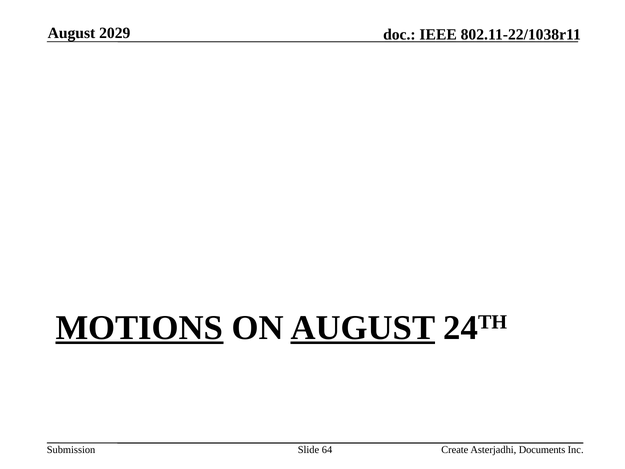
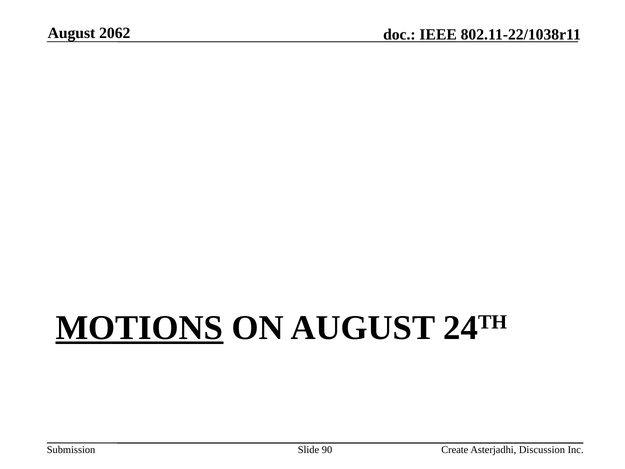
2029: 2029 -> 2062 (115, 33)
AUGUST underline: present -> none (363, 328)
64: 64 -> 90 (327, 450)
Documents: Documents -> Discussion (542, 450)
